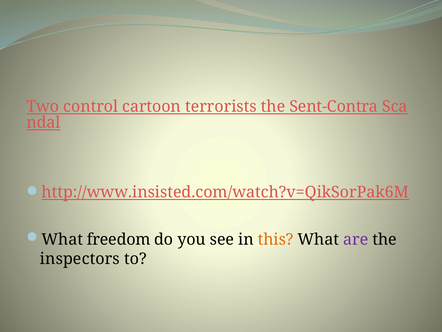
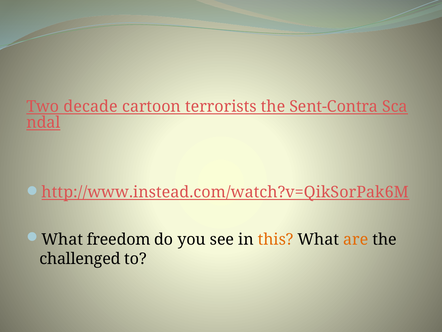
control: control -> decade (91, 106)
http://www.insisted.com/watch?v=QikSorPak6M: http://www.insisted.com/watch?v=QikSorPak6M -> http://www.instead.com/watch?v=QikSorPak6M (225, 192)
are colour: purple -> orange (356, 239)
inspectors: inspectors -> challenged (80, 258)
